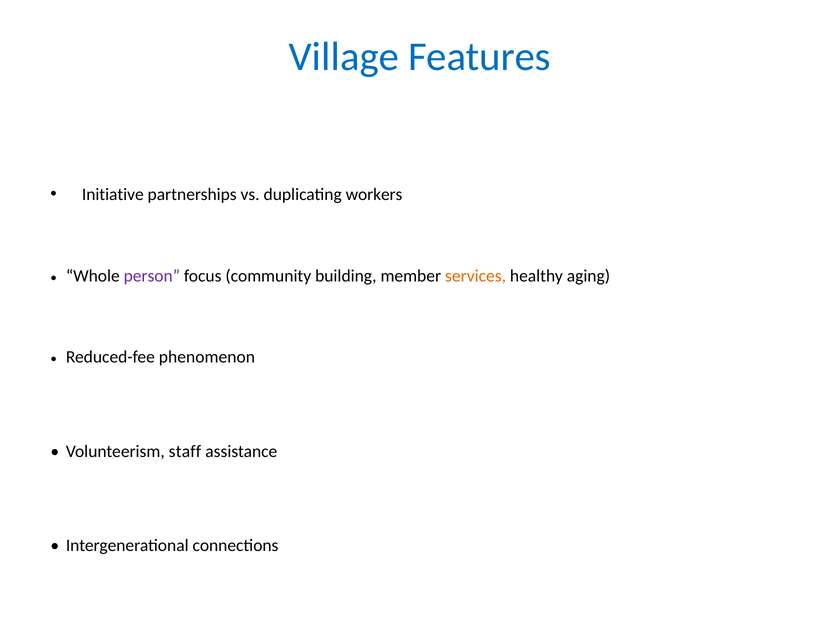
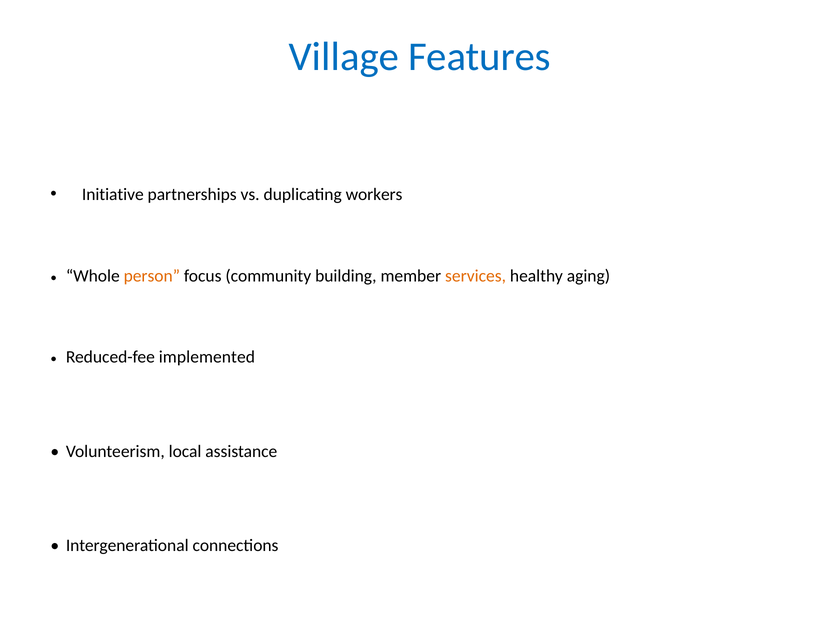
person colour: purple -> orange (152, 276)
phenomenon: phenomenon -> implemented (207, 357)
staff: staff -> local (185, 451)
